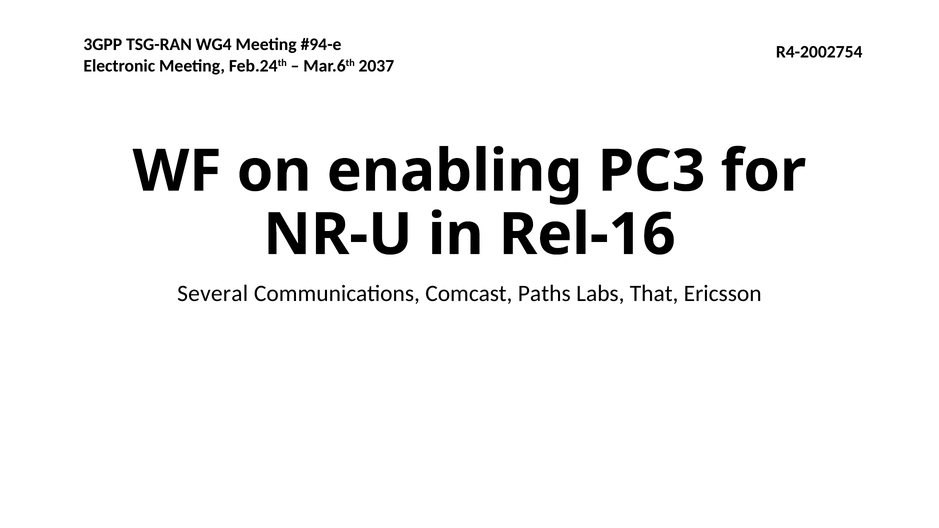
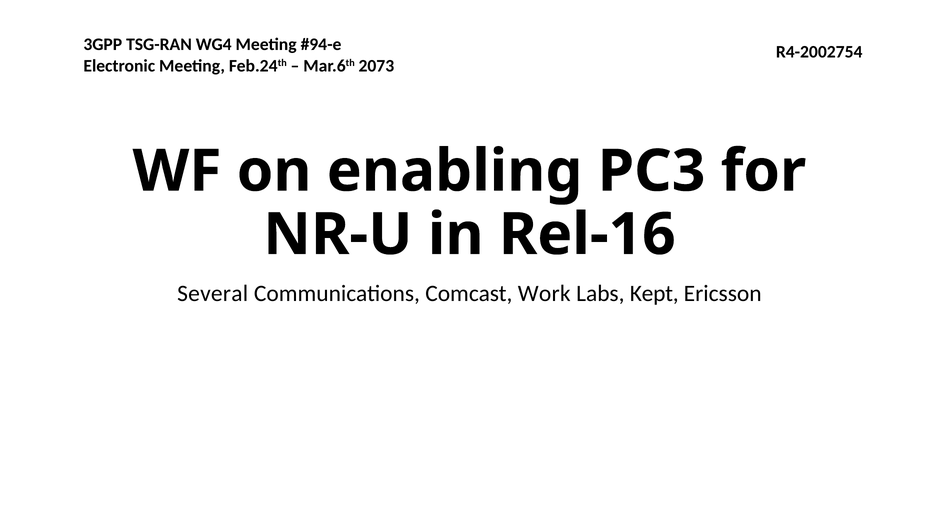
2037: 2037 -> 2073 (376, 66)
Paths: Paths -> Work (544, 293)
That: That -> Kept (654, 293)
